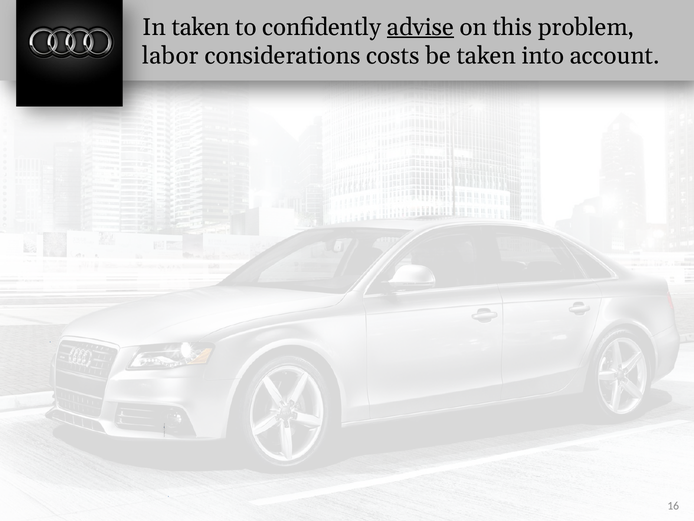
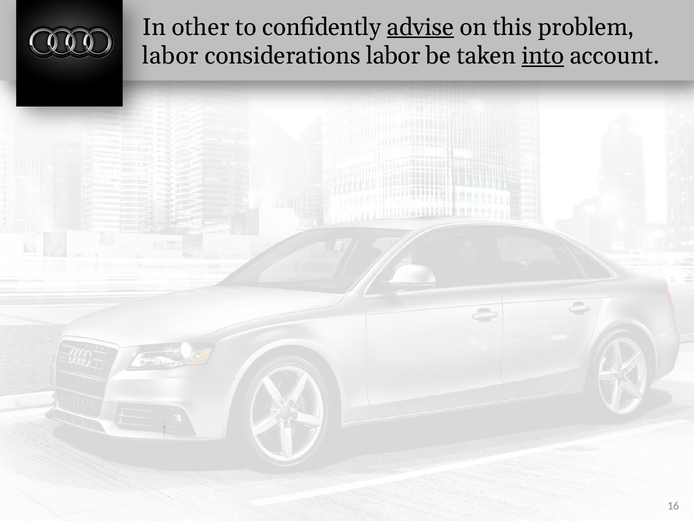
In taken: taken -> other (201, 27)
considerations costs: costs -> labor (393, 56)
into underline: none -> present (543, 56)
